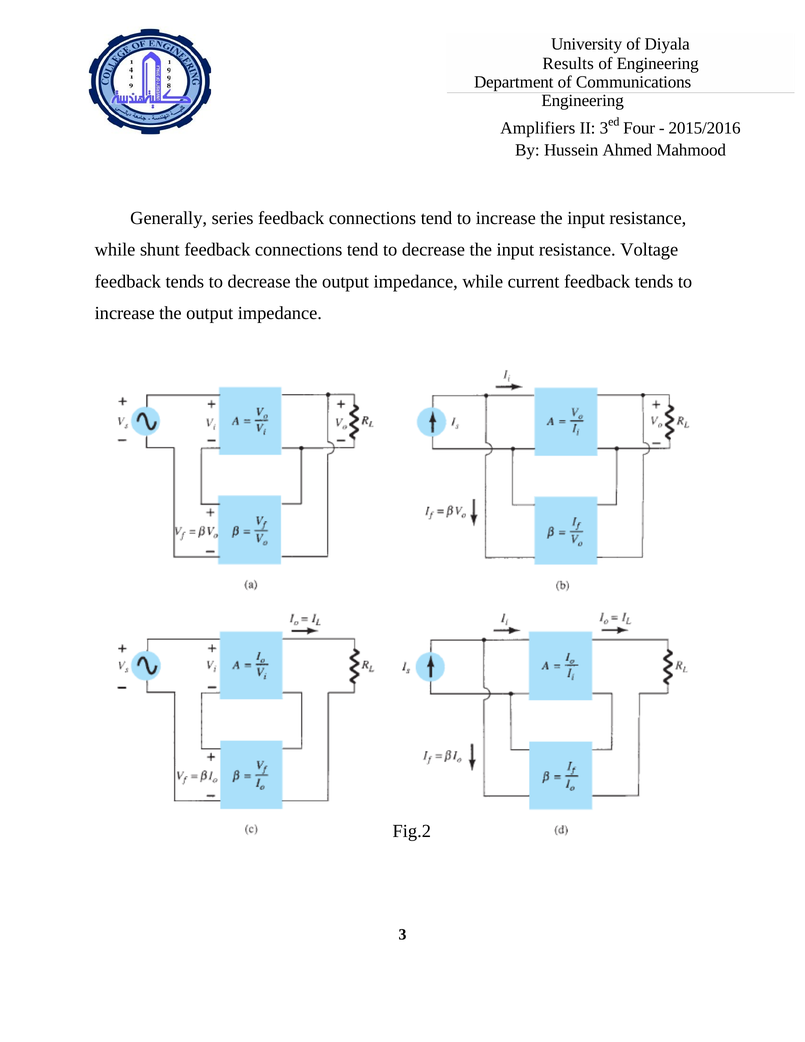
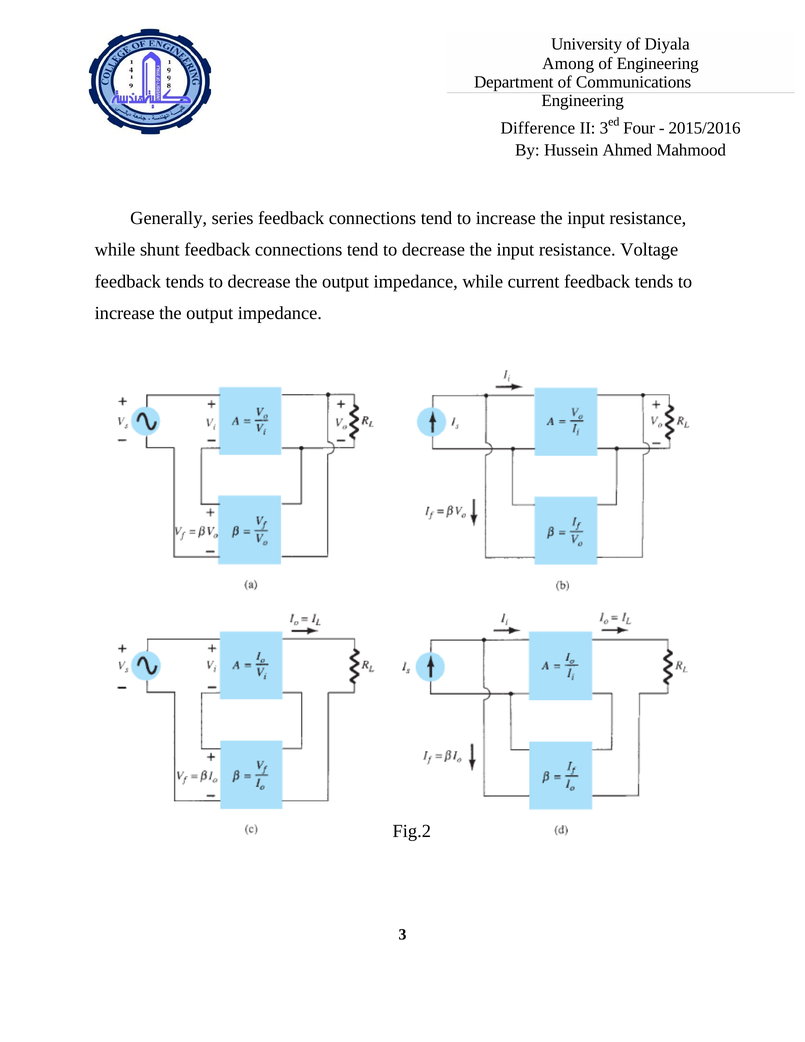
Results: Results -> Among (568, 64)
Amplifiers: Amplifiers -> Difference (538, 128)
